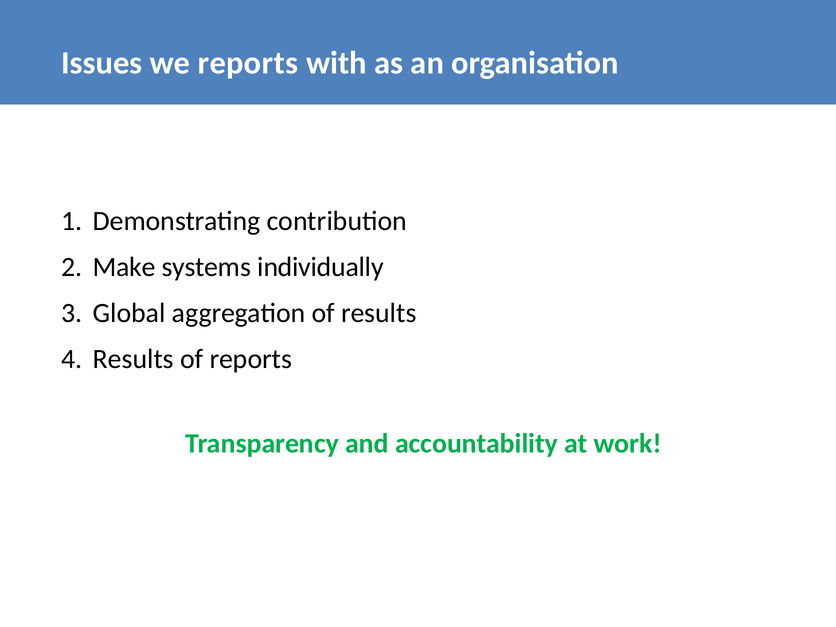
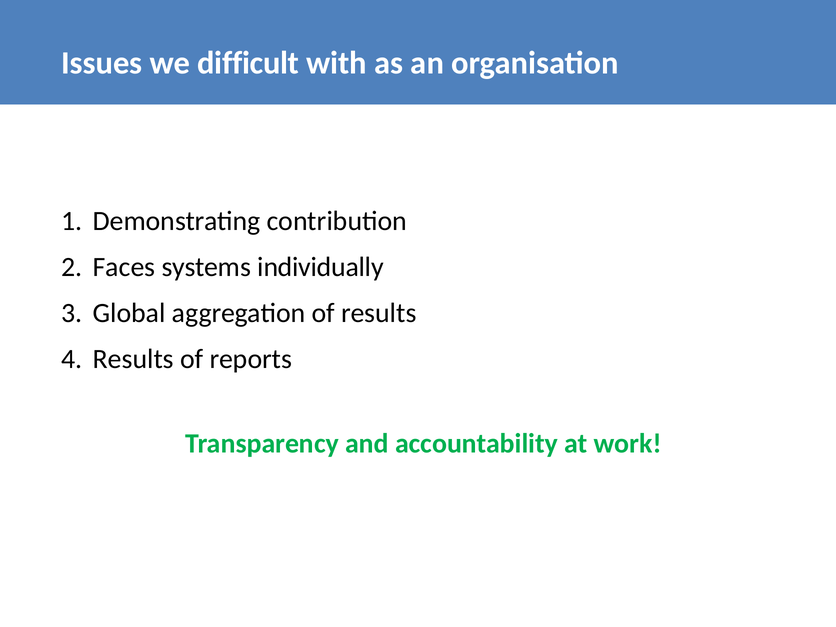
we reports: reports -> difficult (248, 63)
Make: Make -> Faces (124, 267)
